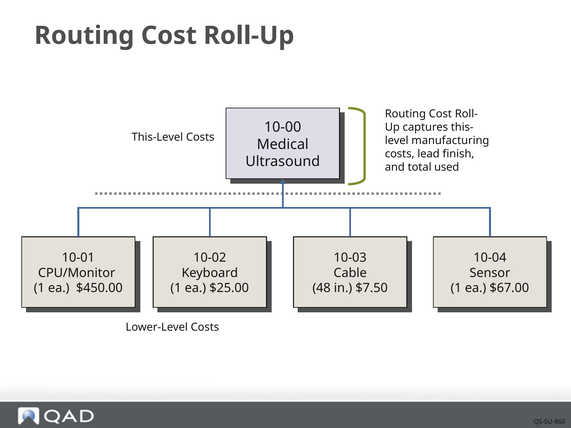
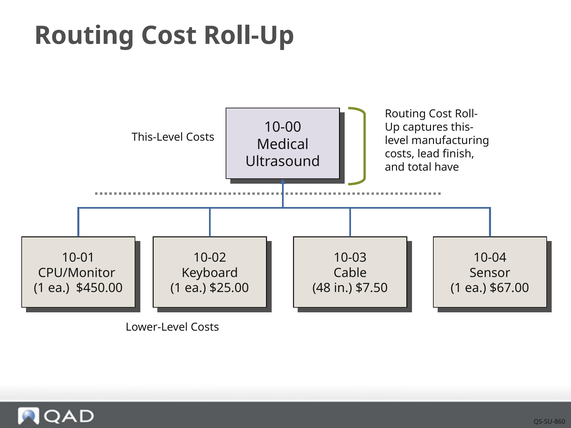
used: used -> have (447, 167)
